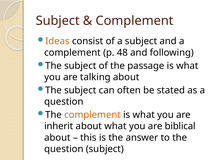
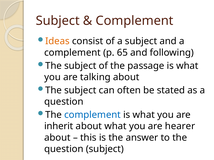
48: 48 -> 65 (122, 53)
complement colour: orange -> blue (92, 115)
biblical: biblical -> hearer (180, 127)
